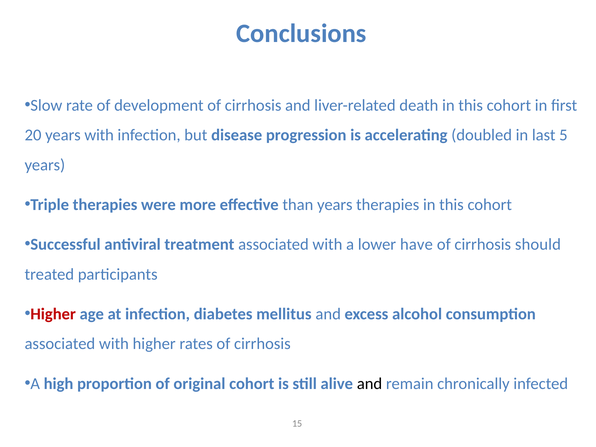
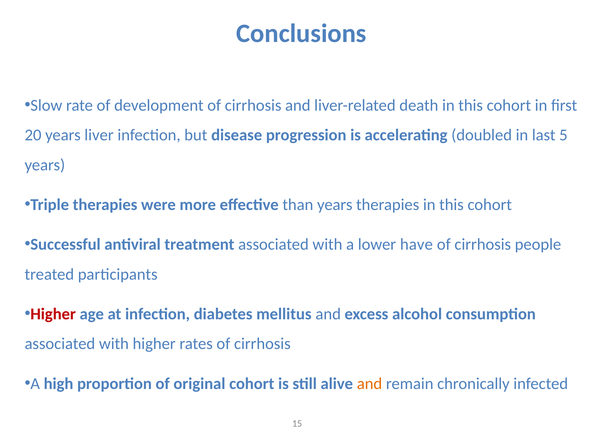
years with: with -> liver (99, 135)
should: should -> people (538, 244)
and colour: black -> orange (370, 384)
